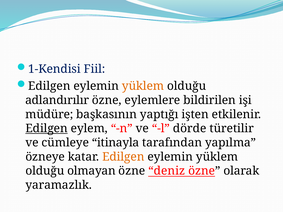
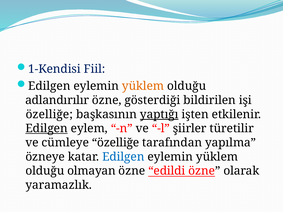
eylemlere: eylemlere -> gösterdiği (152, 100)
müdüre: müdüre -> özelliğe (49, 114)
yaptığı underline: none -> present (159, 114)
dörde: dörde -> şiirler (190, 129)
cümleye itinayla: itinayla -> özelliğe (116, 143)
Edilgen colour: orange -> blue (123, 157)
deniz: deniz -> edildi (167, 171)
